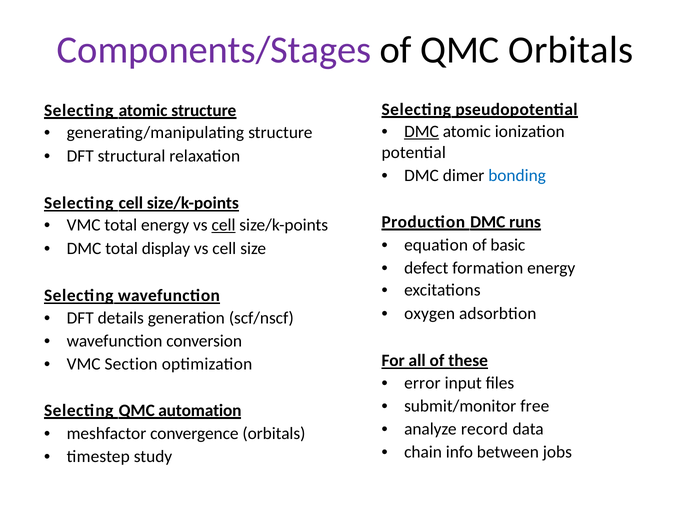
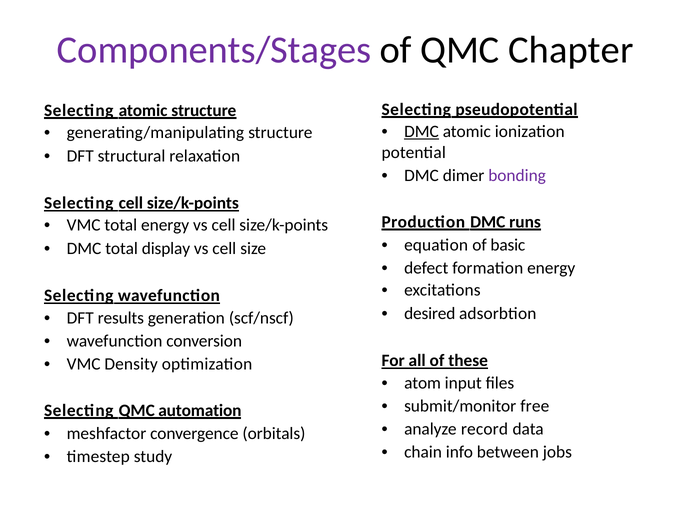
QMC Orbitals: Orbitals -> Chapter (571, 50)
bonding colour: blue -> purple (517, 176)
cell underline: present -> none (224, 225)
oxygen: oxygen -> desired (430, 314)
details: details -> results (121, 318)
Section: Section -> Density (131, 364)
error: error -> atom (423, 383)
